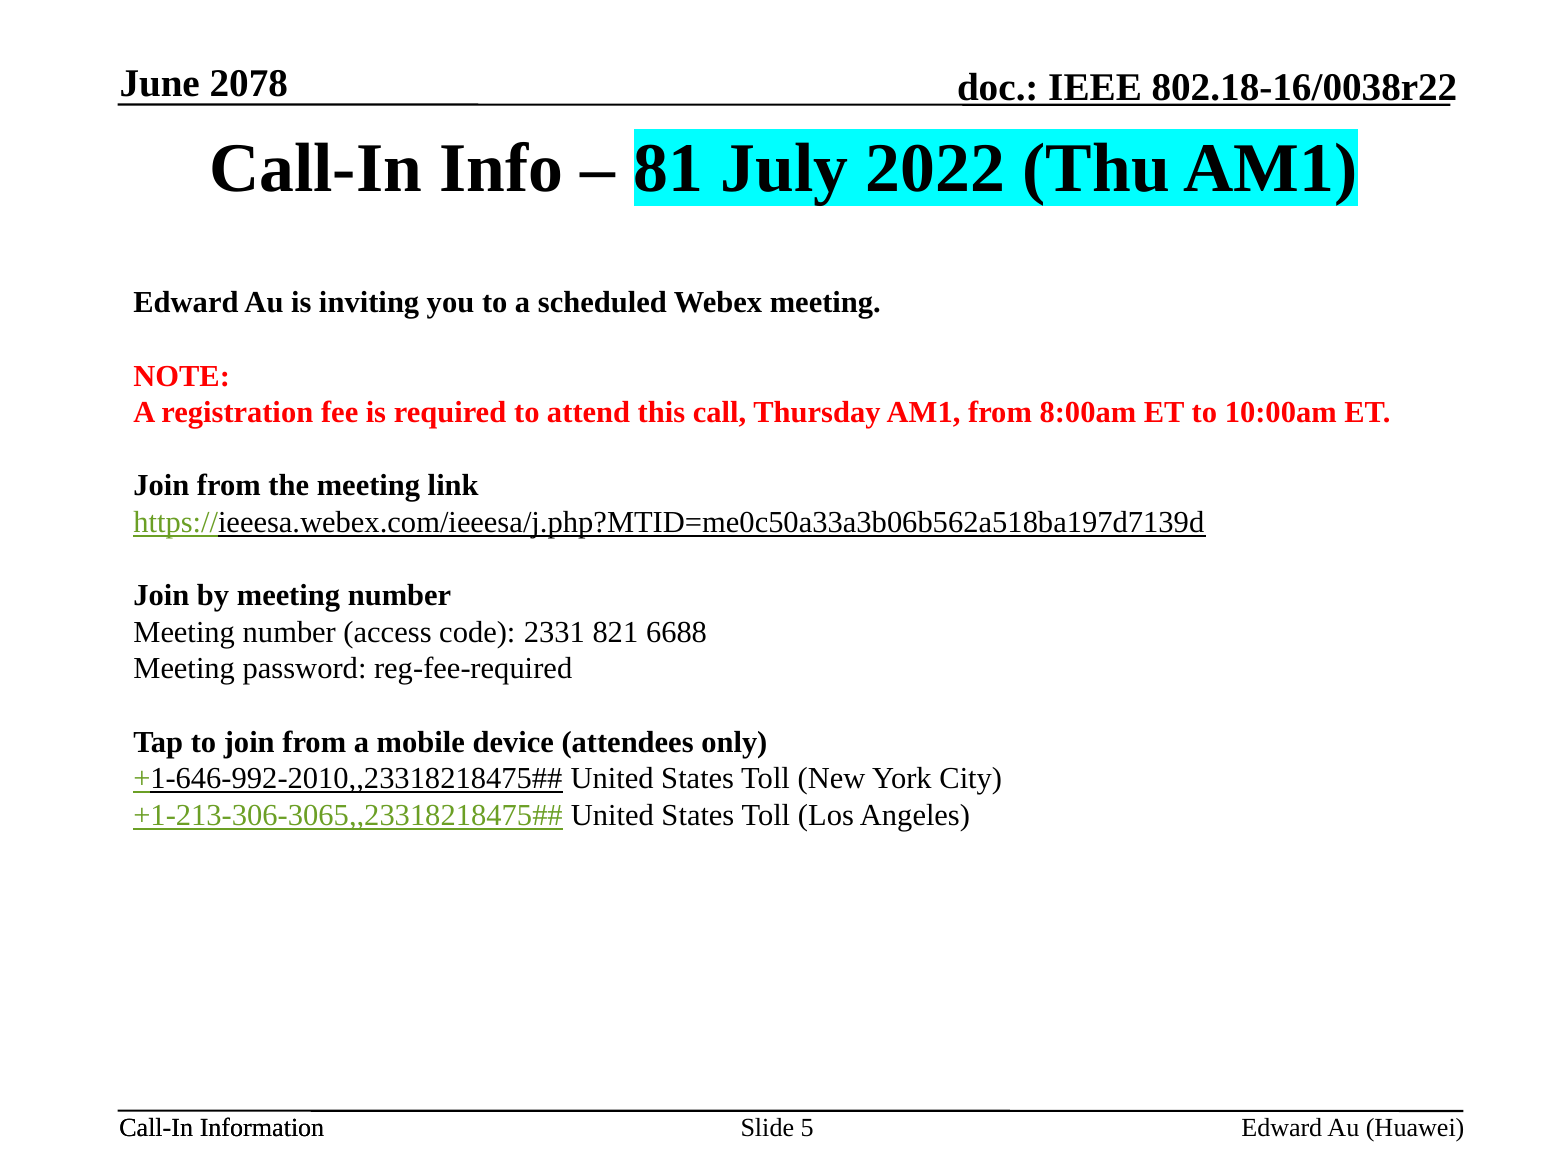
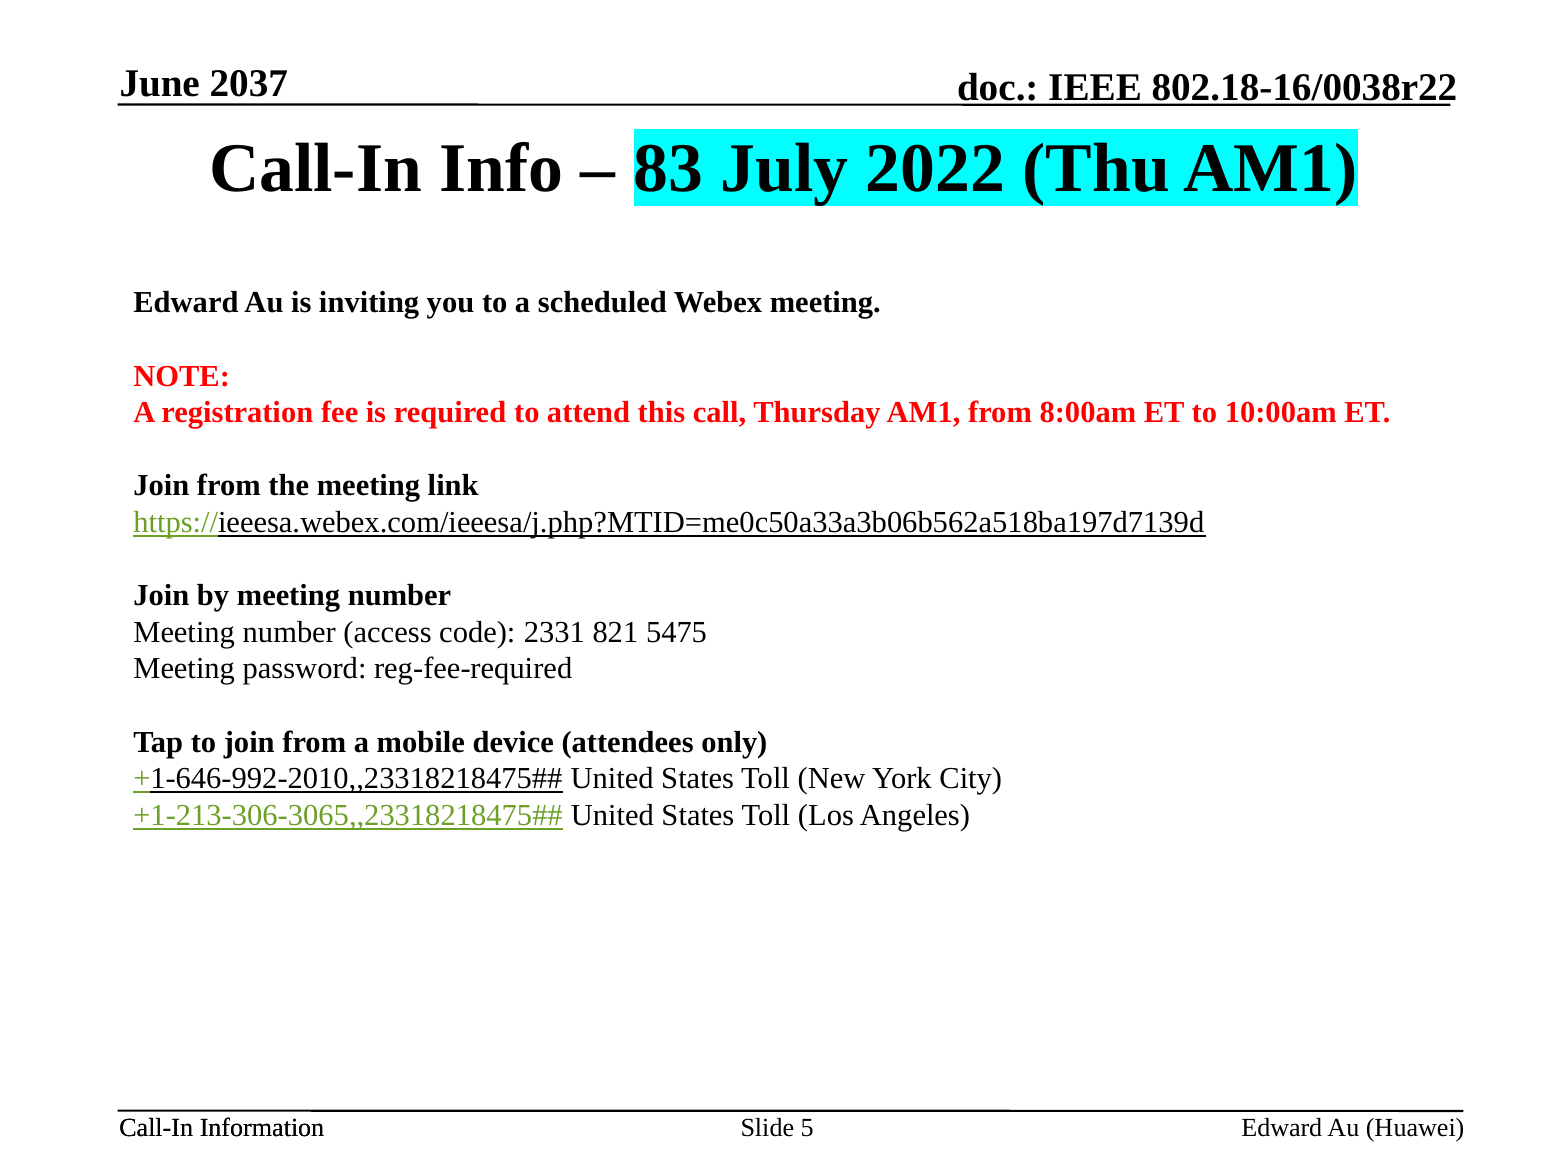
2078: 2078 -> 2037 (249, 83)
81: 81 -> 83 (668, 168)
6688: 6688 -> 5475 (677, 632)
